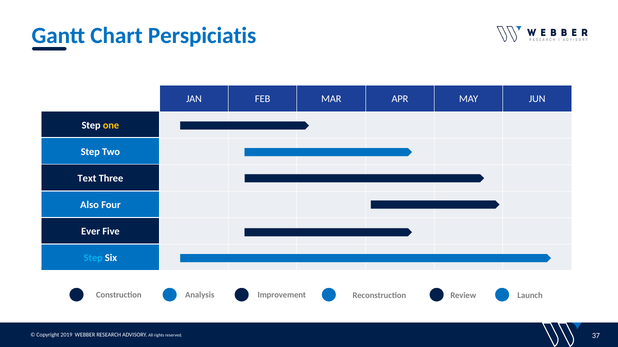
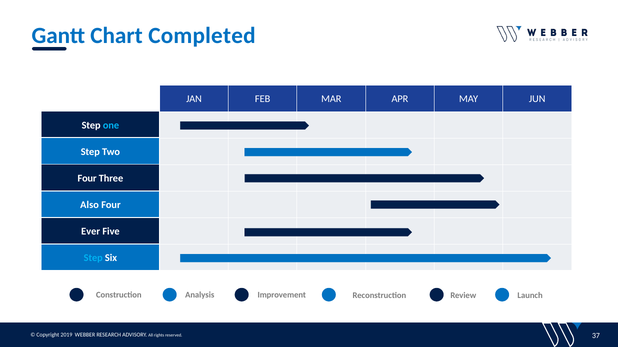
Perspiciatis: Perspiciatis -> Completed (202, 35)
one colour: yellow -> light blue (111, 125)
Text: Text -> Four (87, 179)
